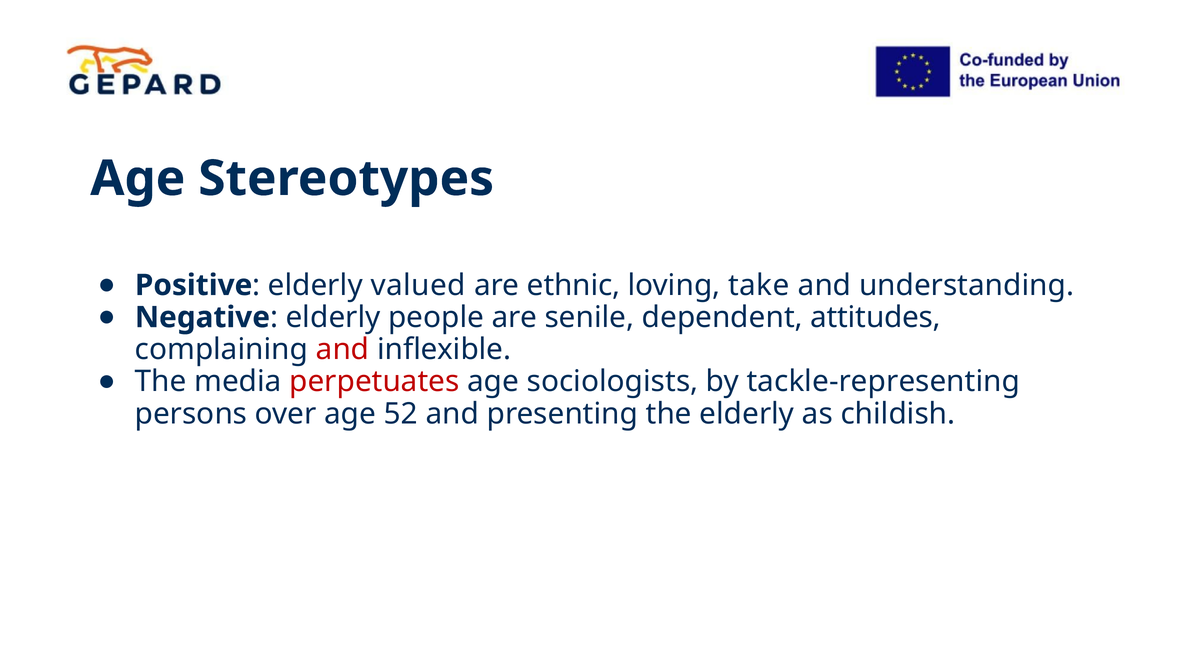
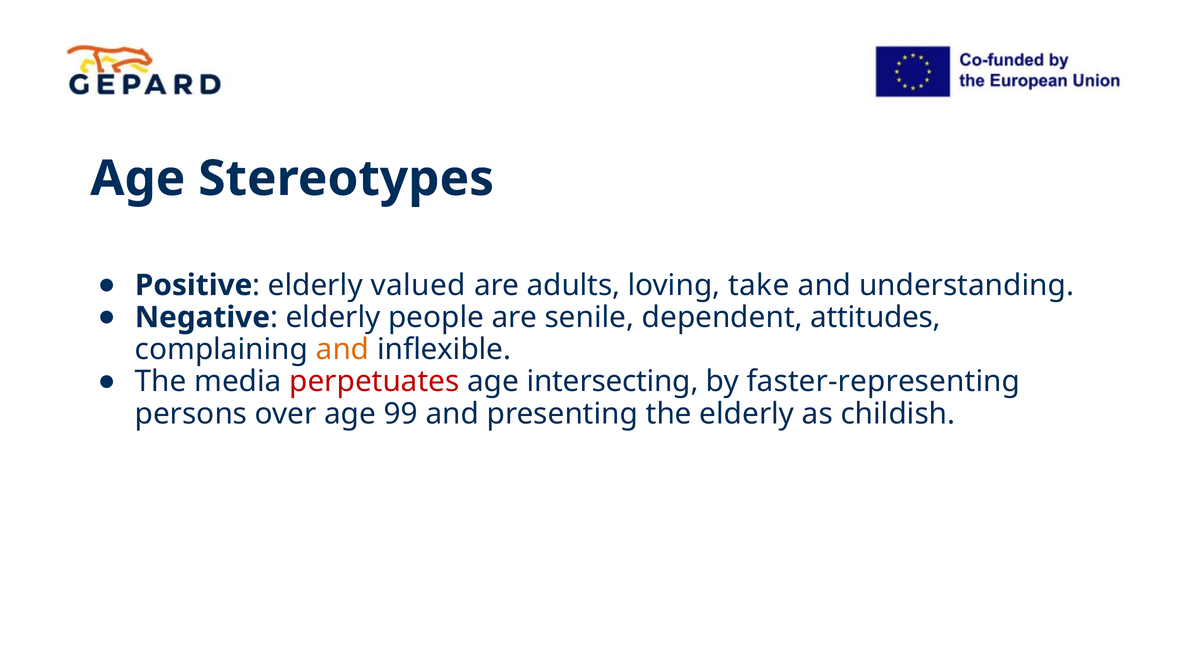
ethnic: ethnic -> adults (574, 285)
and colour: red -> orange (343, 349)
sociologists: sociologists -> intersecting (613, 382)
tackle-representing: tackle-representing -> faster-representing (883, 382)
52: 52 -> 99 (401, 414)
